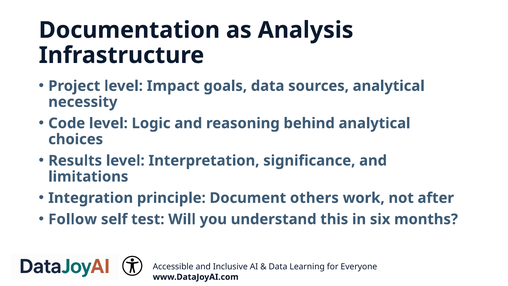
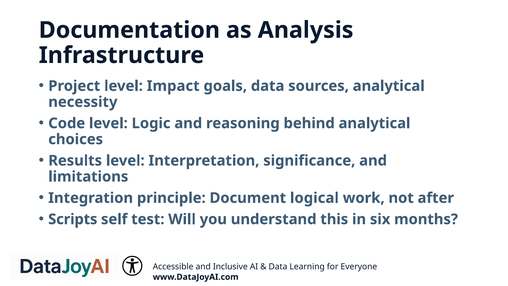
others: others -> logical (314, 198)
Follow: Follow -> Scripts (73, 219)
